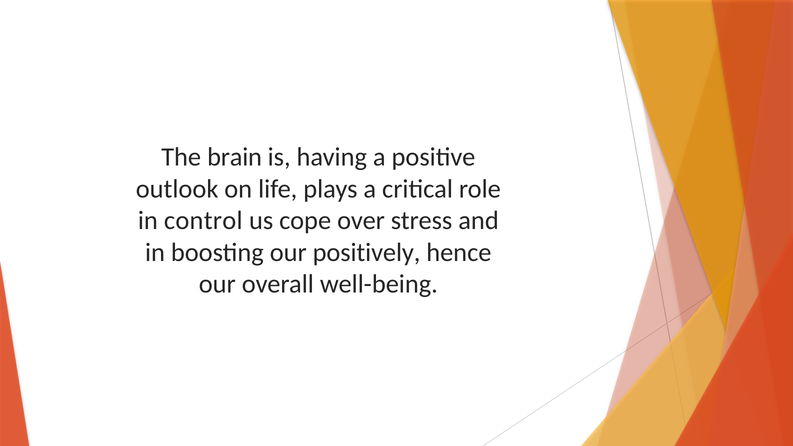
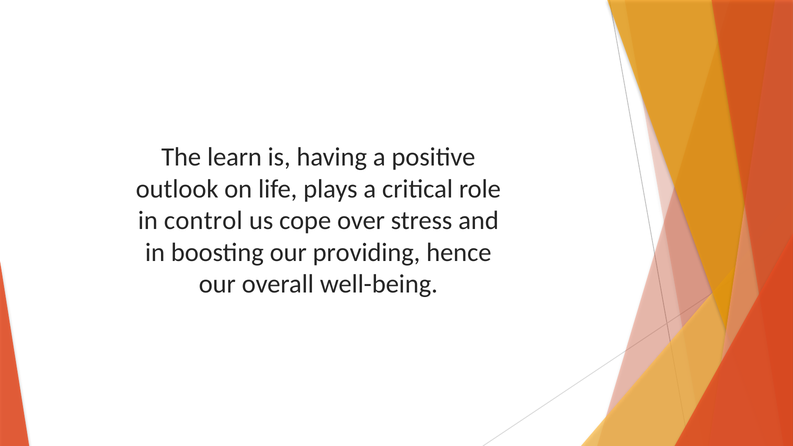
brain: brain -> learn (234, 157)
positively: positively -> providing (367, 252)
